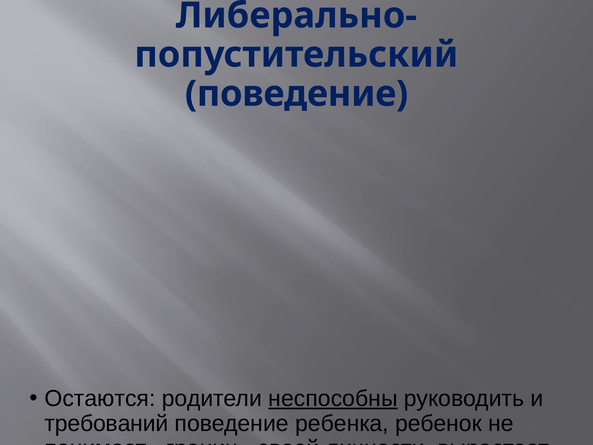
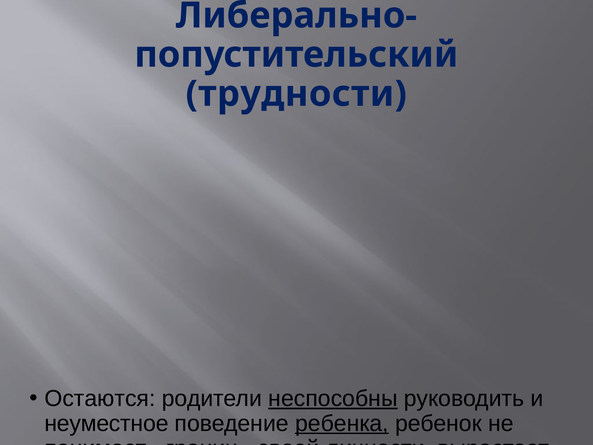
поведение: поведение -> трудности (296, 94)
требований: требований -> неуместное (106, 423)
ребенка underline: none -> present (342, 423)
